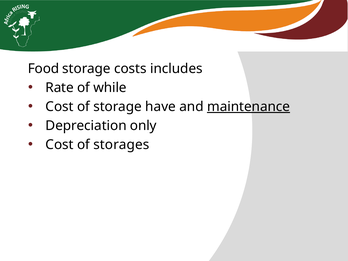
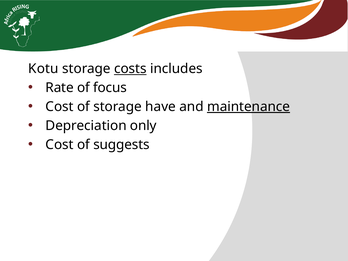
Food: Food -> Kotu (43, 69)
costs underline: none -> present (130, 69)
while: while -> focus (110, 88)
storages: storages -> suggests (121, 145)
